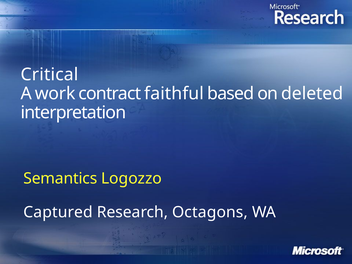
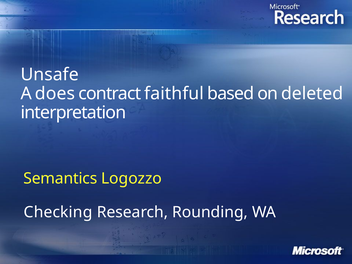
Critical: Critical -> Unsafe (50, 74)
work: work -> does (55, 93)
Captured: Captured -> Checking (58, 212)
Octagons: Octagons -> Rounding (210, 212)
